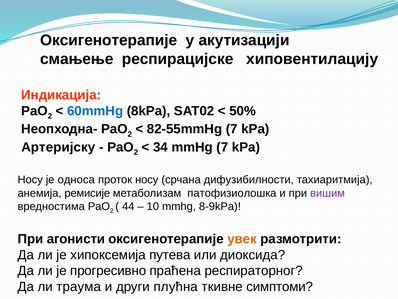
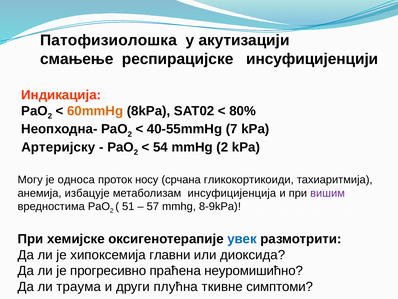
Оксигенотерапије: Оксигенотерапије -> Патофизиолошка (109, 40)
хиповентилацију: хиповентилацију -> инсуфицијенцији (312, 59)
60mmHg colour: blue -> orange (95, 111)
50%: 50% -> 80% (243, 111)
82-55mmHg: 82-55mmHg -> 40-55mmHg (185, 129)
34: 34 -> 54 (160, 147)
mmHg 7: 7 -> 2 (222, 147)
Носу: Носу -> Могу (30, 180)
дифузибилности: дифузибилности -> гликокортикоиди (249, 180)
ремисије: ремисије -> избацује (87, 193)
патофизиолошка: патофизиолошка -> инсуфицијенција (232, 193)
44: 44 -> 51 (128, 206)
10: 10 -> 57 (153, 206)
агонисти: агонисти -> хемијске (76, 239)
увек colour: orange -> blue (242, 239)
путева: путева -> главни (170, 254)
респираторног: респираторног -> неуромишићно (254, 270)
